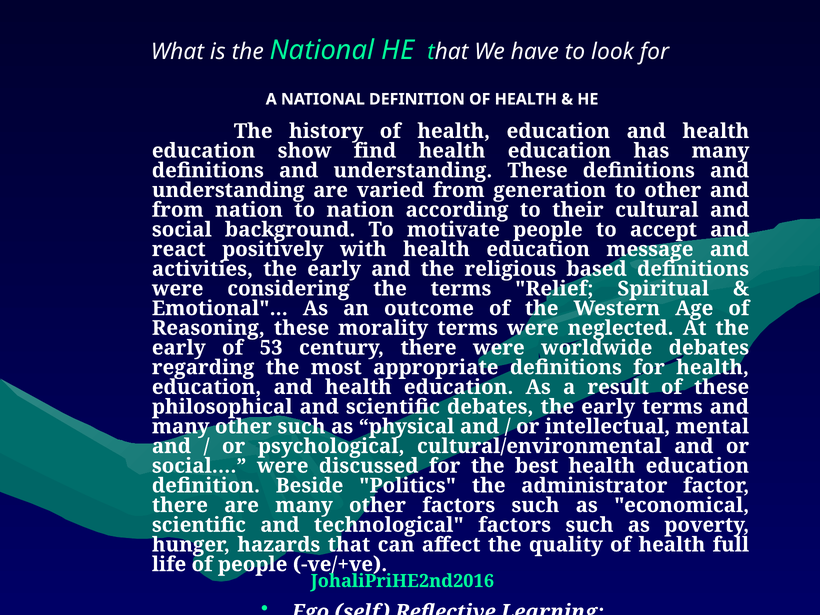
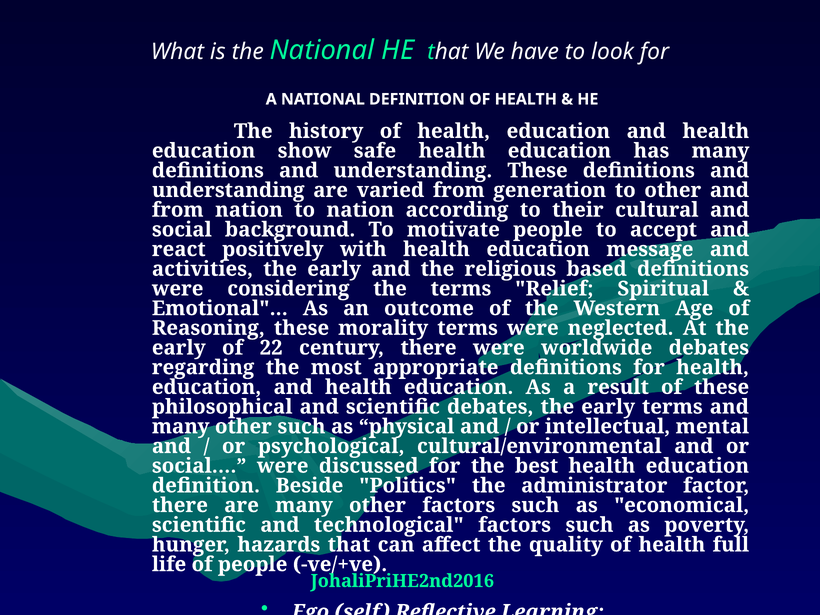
find: find -> safe (375, 151)
53: 53 -> 22 (271, 348)
